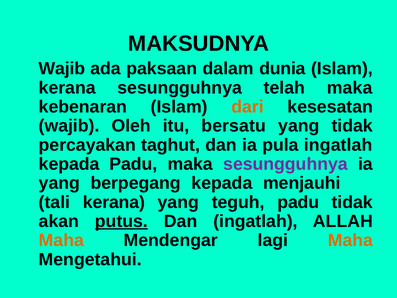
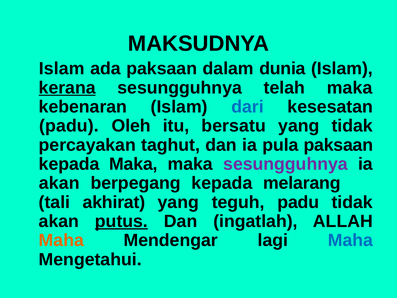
Wajib: Wajib -> Islam (62, 69)
kerana underline: none -> present (67, 88)
dari colour: orange -> blue (248, 107)
wajib: wajib -> padu (69, 126)
pula ingatlah: ingatlah -> paksaan (338, 145)
kepada Padu: Padu -> Maka (133, 164)
yang: yang -> akan (59, 183)
menjauhi: menjauhi -> melarang (302, 183)
tali kerana: kerana -> akhirat (114, 202)
Maha colour: orange -> blue (350, 240)
